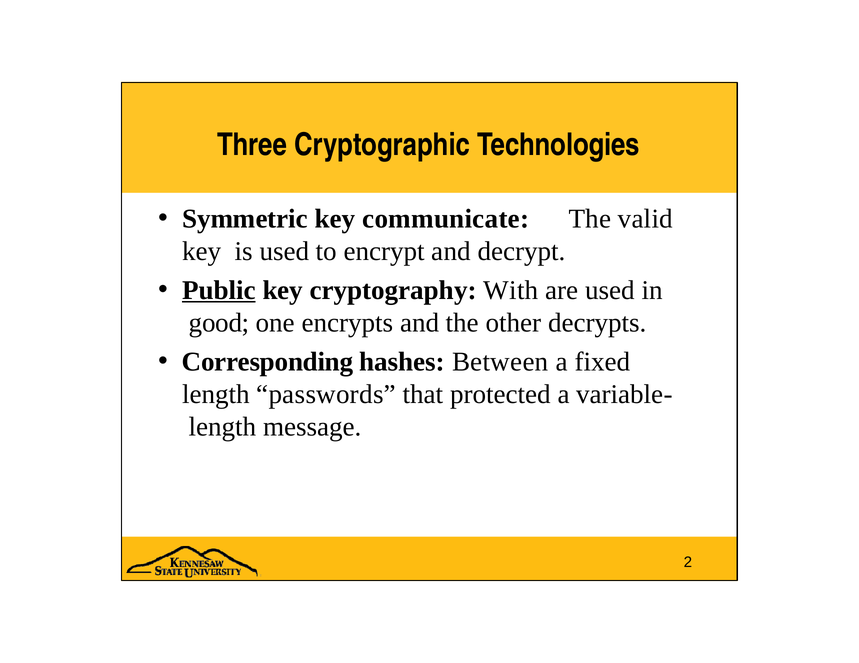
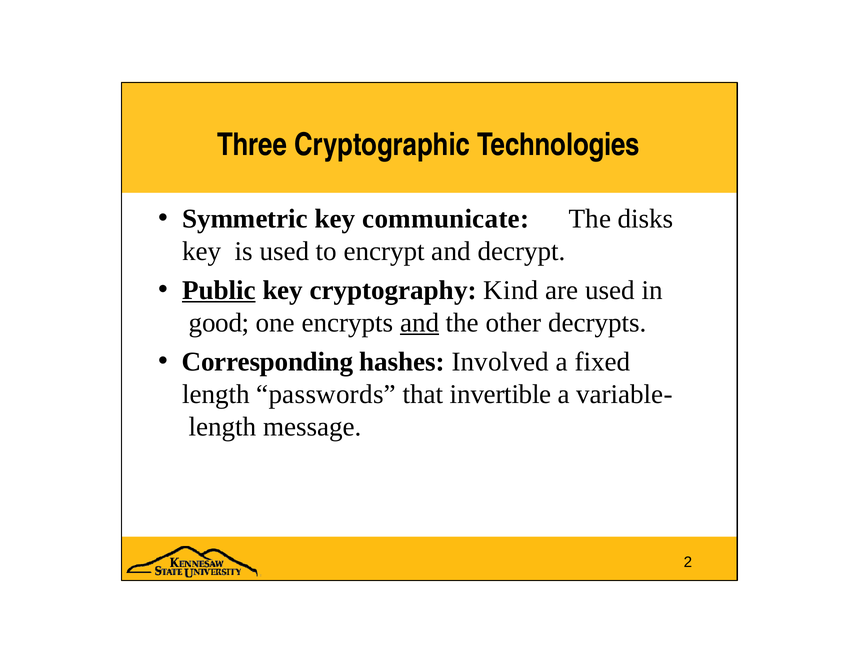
valid: valid -> disks (646, 219)
With: With -> Kind (511, 291)
and underline: none -> present (420, 323)
Between: Between -> Involved (500, 362)
protected: protected -> invertible (501, 395)
